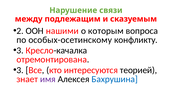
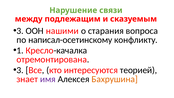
2: 2 -> 3 (20, 31)
которым: которым -> старания (106, 31)
особых-осетинскому: особых-осетинскому -> написал-осетинскому (70, 40)
3: 3 -> 1 (20, 50)
Бахрушина colour: blue -> orange (115, 79)
